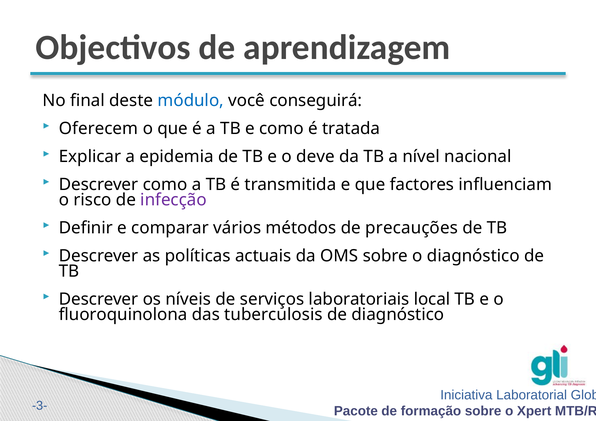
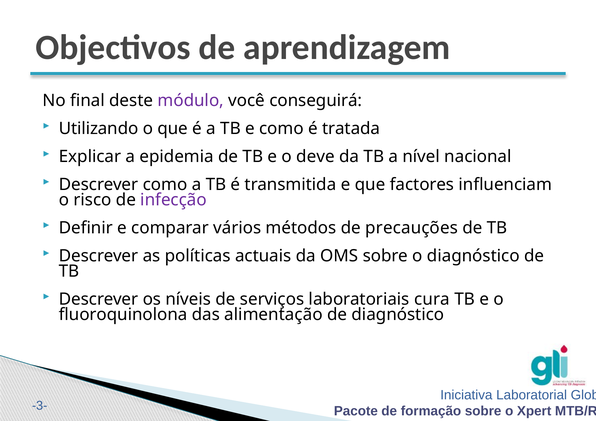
módulo colour: blue -> purple (191, 100)
Oferecem: Oferecem -> Utilizando (99, 128)
local: local -> cura (432, 299)
tuberculosis: tuberculosis -> alimentação (273, 314)
